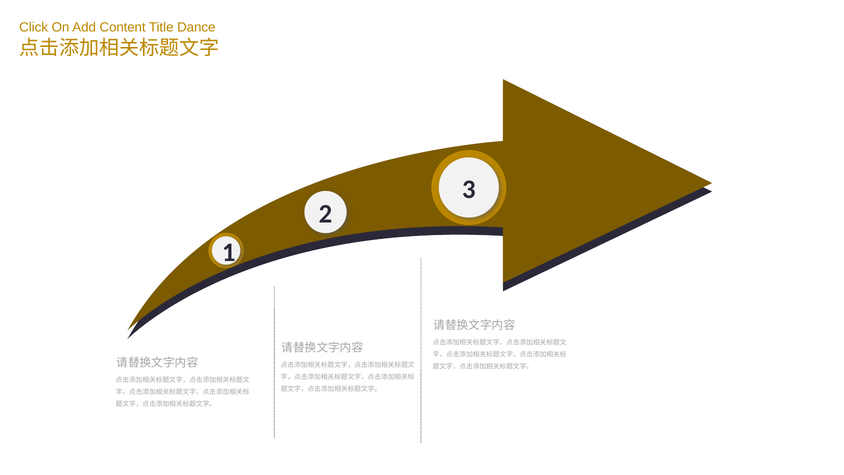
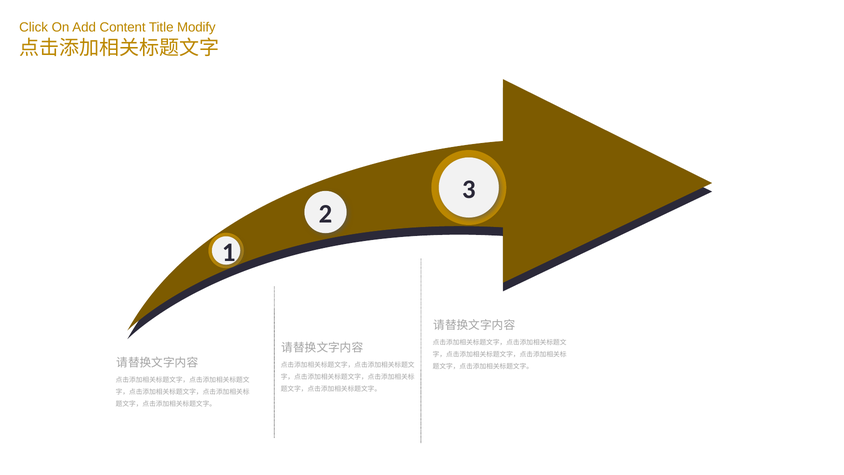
Dance: Dance -> Modify (196, 28)
